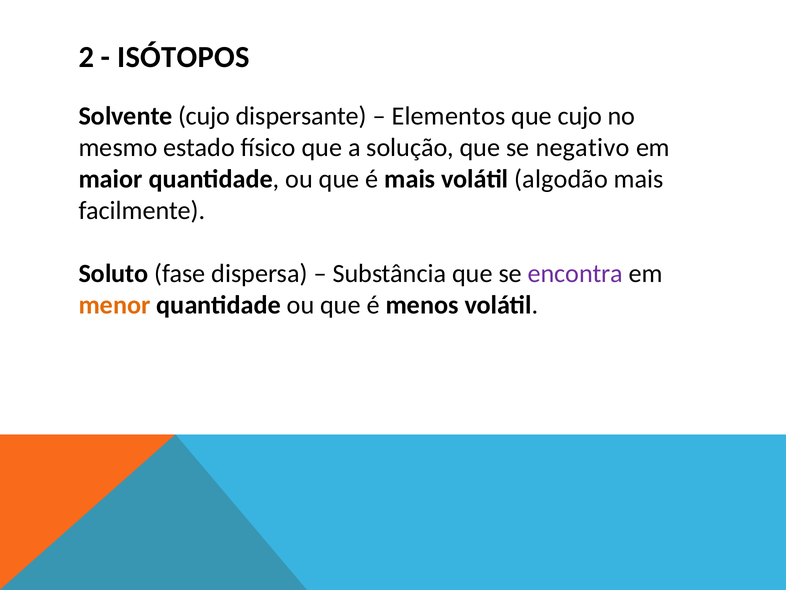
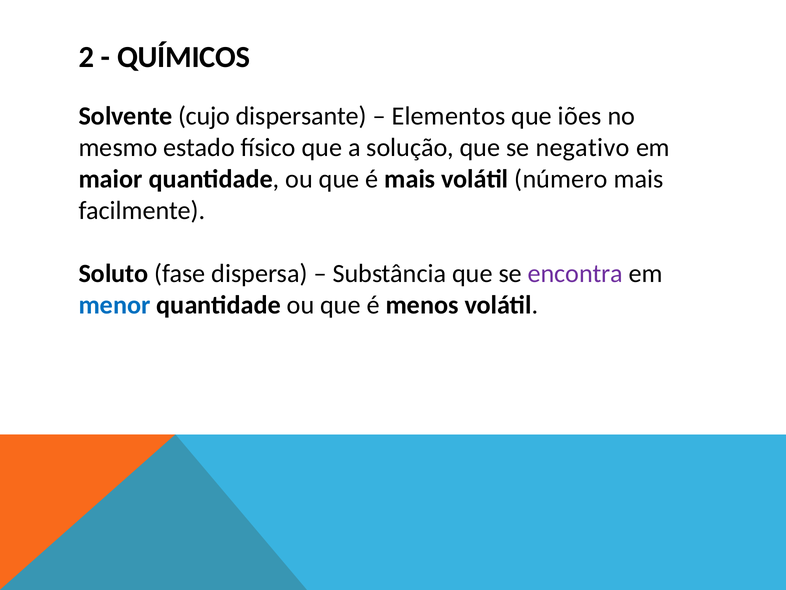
ISÓTOPOS: ISÓTOPOS -> QUÍMICOS (184, 57)
que cujo: cujo -> iões (580, 116)
algodão: algodão -> número (561, 179)
menor colour: orange -> blue (115, 305)
